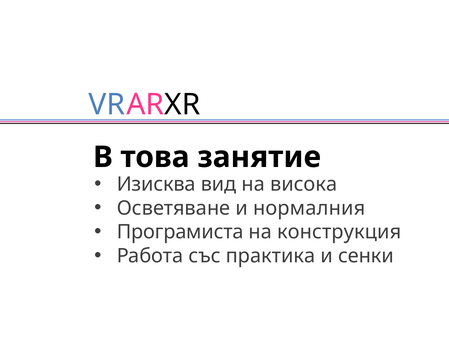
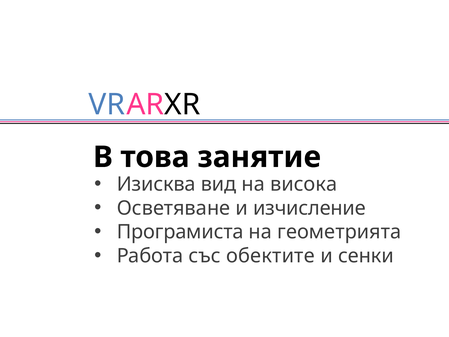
нормалния: нормалния -> изчисление (309, 208)
конструкция: конструкция -> геометрията (339, 232)
практика: практика -> обектите (270, 256)
